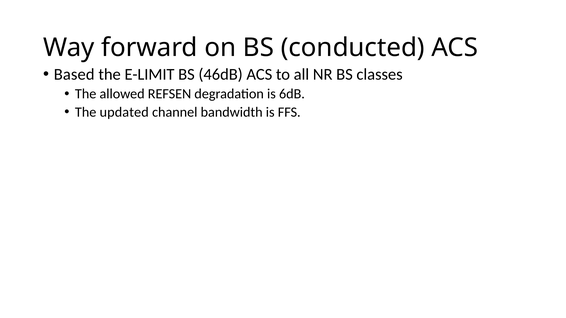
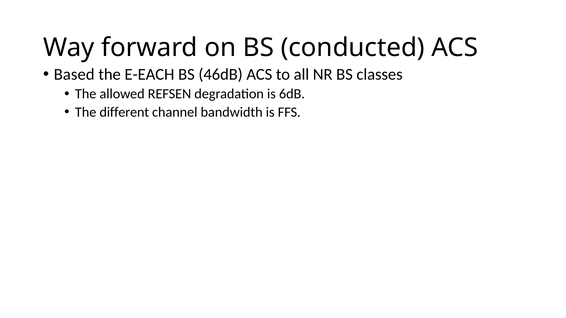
E-LIMIT: E-LIMIT -> E-EACH (149, 75)
updated: updated -> different (124, 112)
